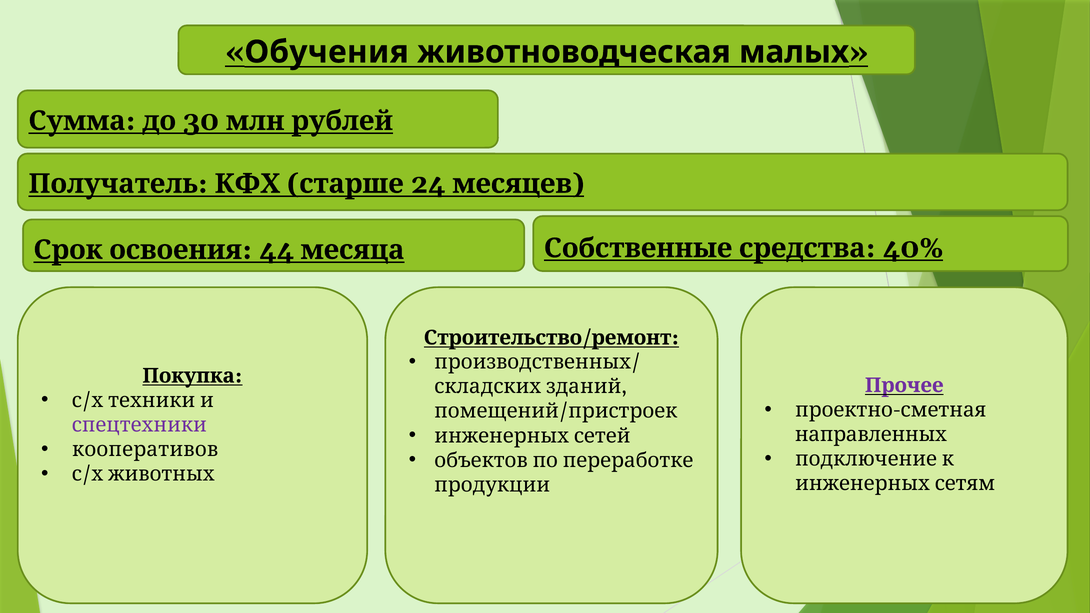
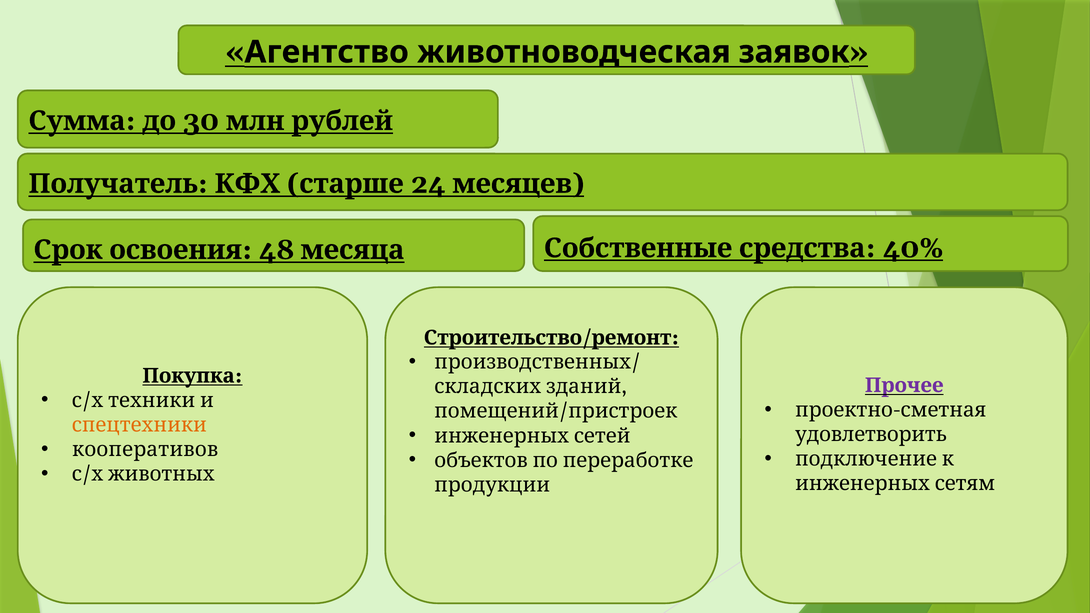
Обучения: Обучения -> Агентство (327, 52)
малых: малых -> заявок (794, 52)
44: 44 -> 48 (277, 250)
спецтехники colour: purple -> orange (139, 425)
направленных: направленных -> удовлетворить (871, 434)
